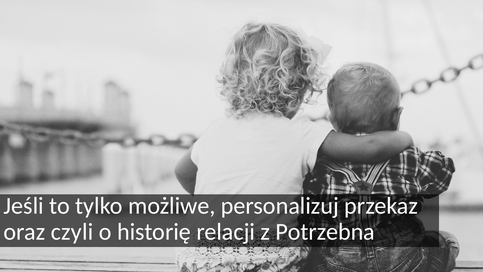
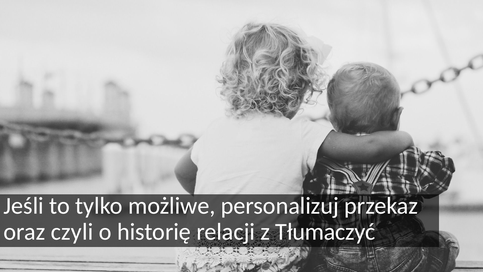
Potrzebna: Potrzebna -> Tłumaczyć (325, 232)
